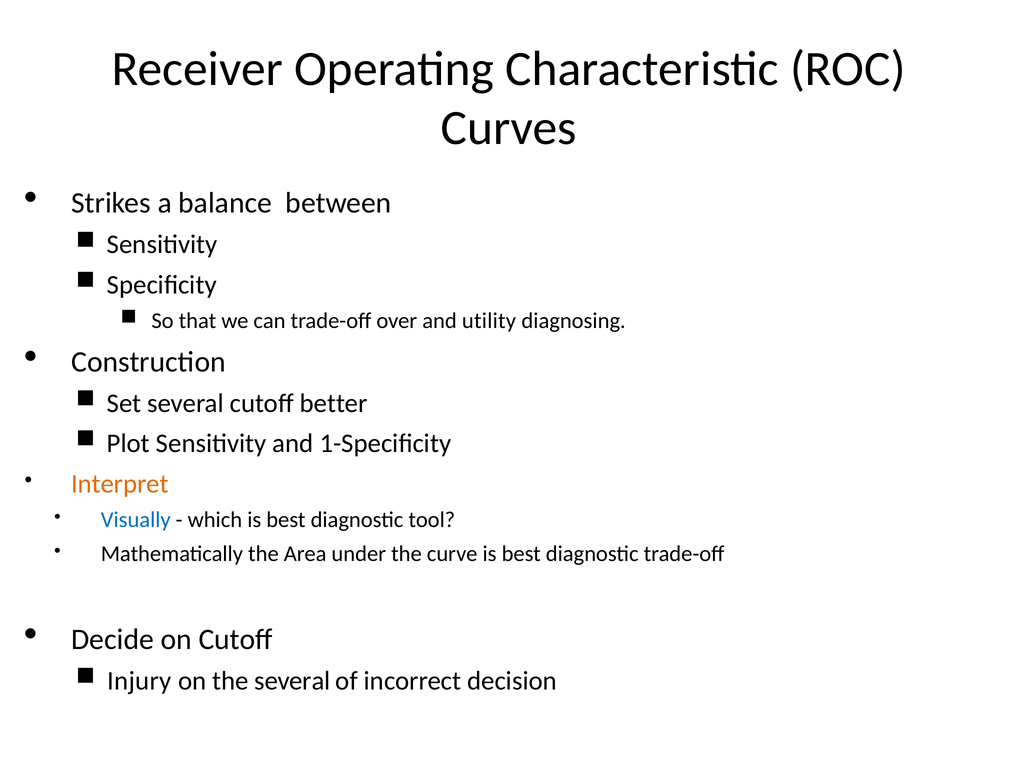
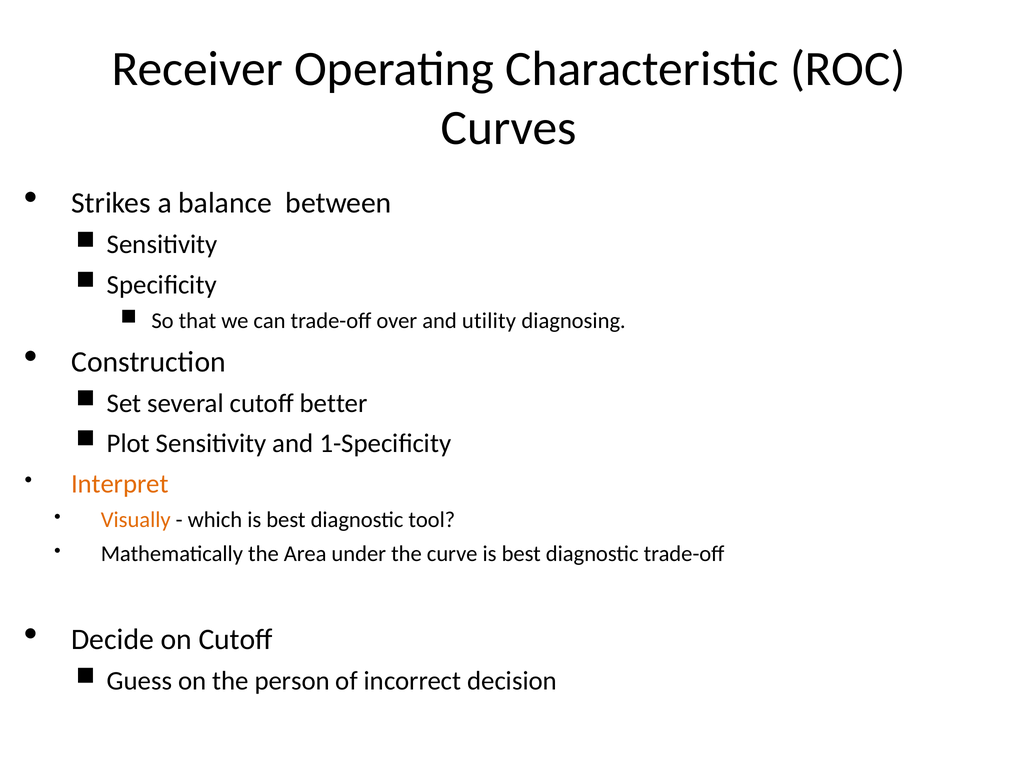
Visually colour: blue -> orange (136, 520)
Injury: Injury -> Guess (140, 681)
the several: several -> person (292, 681)
